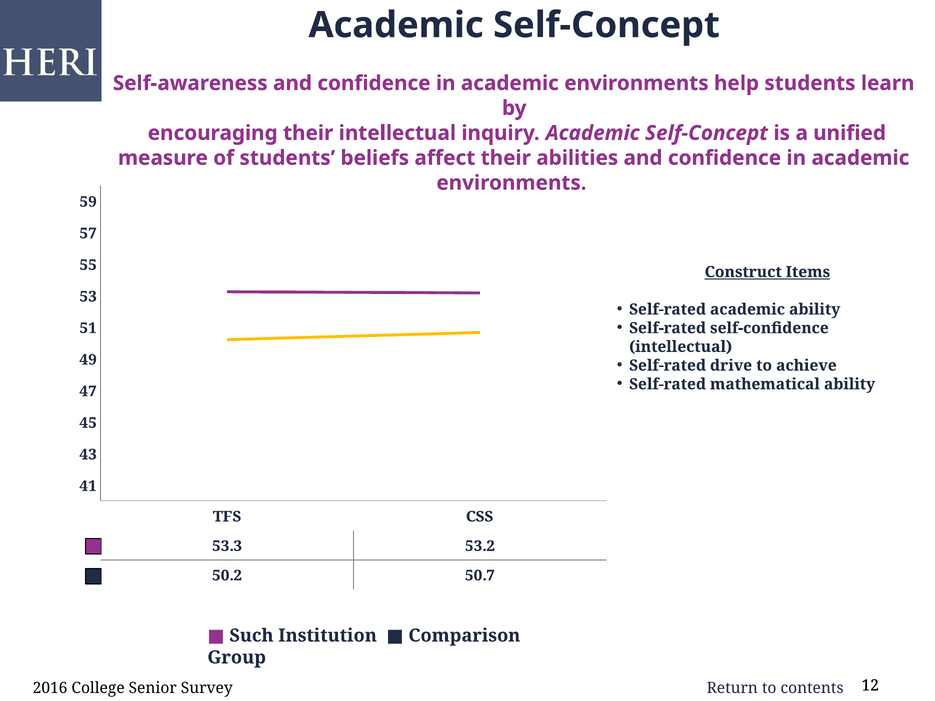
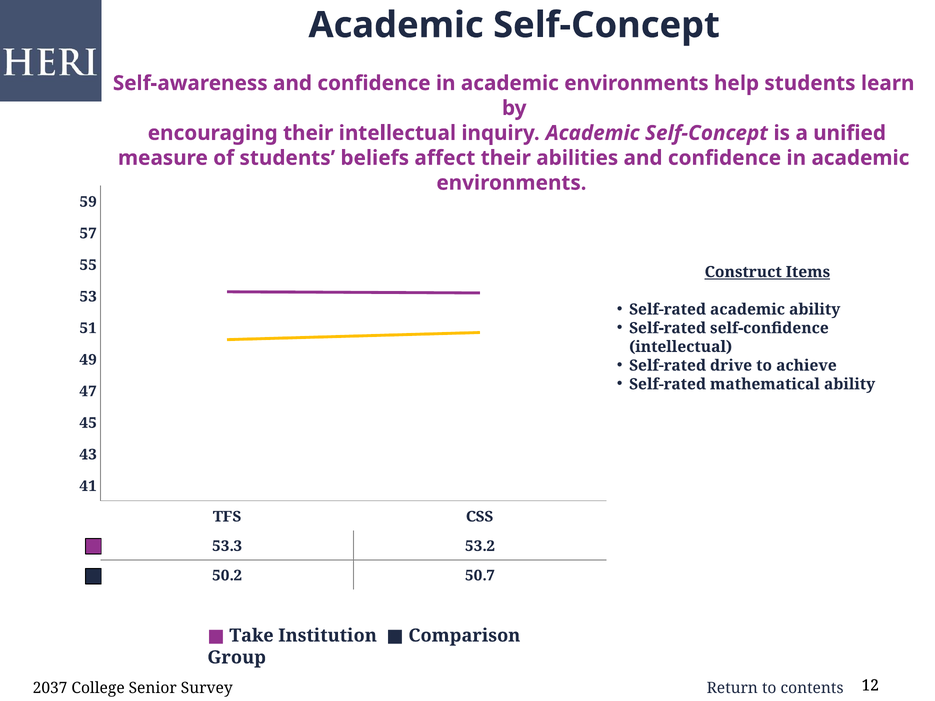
Such: Such -> Take (252, 636)
2016: 2016 -> 2037 (50, 688)
